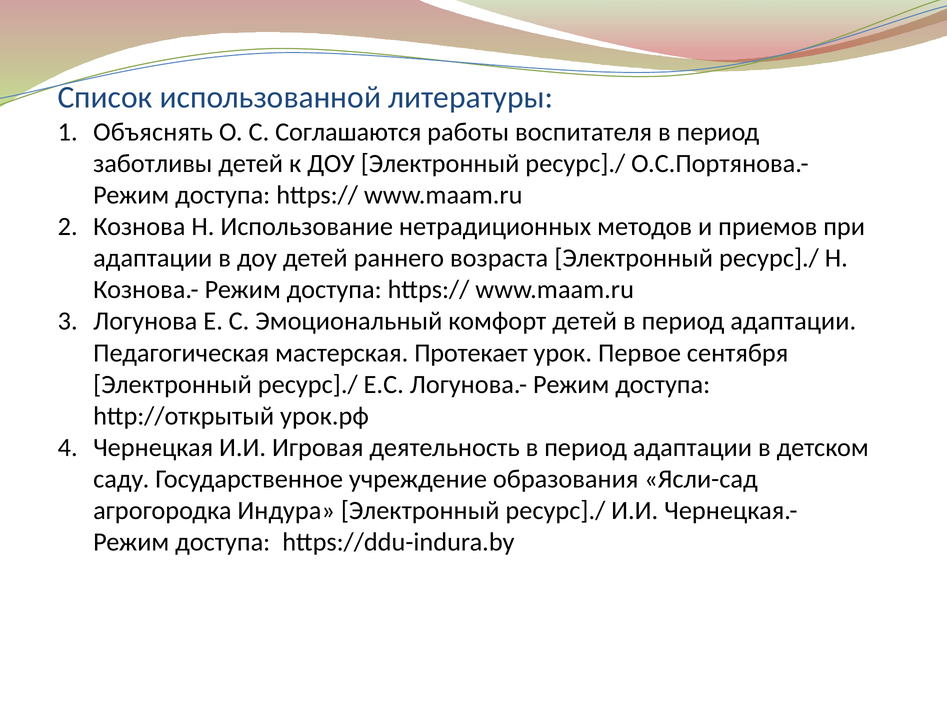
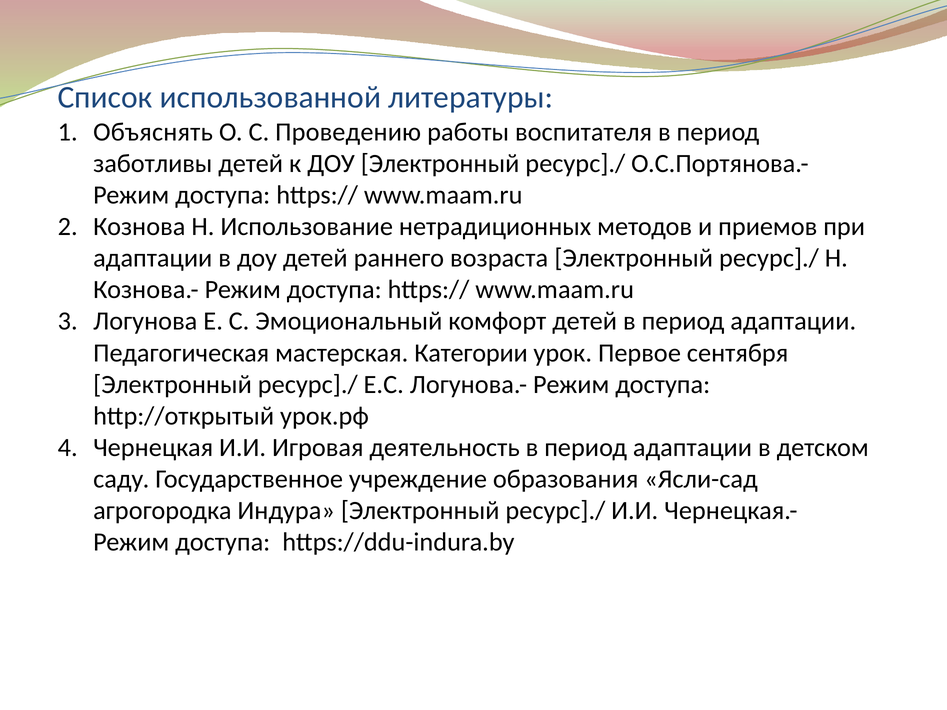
Соглашаются: Соглашаются -> Проведению (348, 132)
Протекает: Протекает -> Категории (471, 353)
